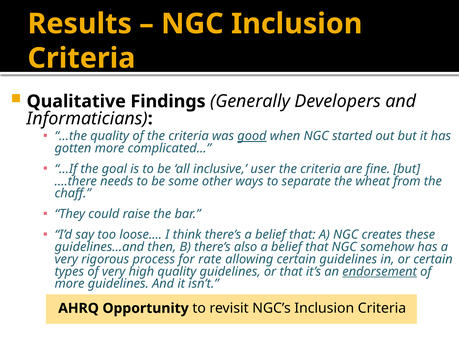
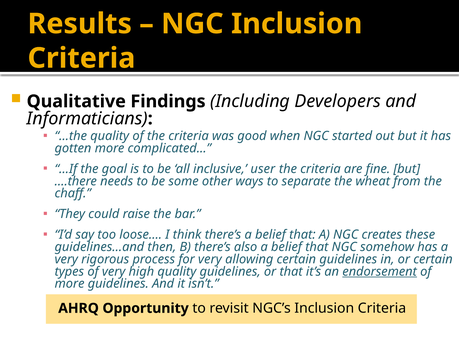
Generally: Generally -> Including (250, 101)
good underline: present -> none (252, 136)
for rate: rate -> very (210, 259)
